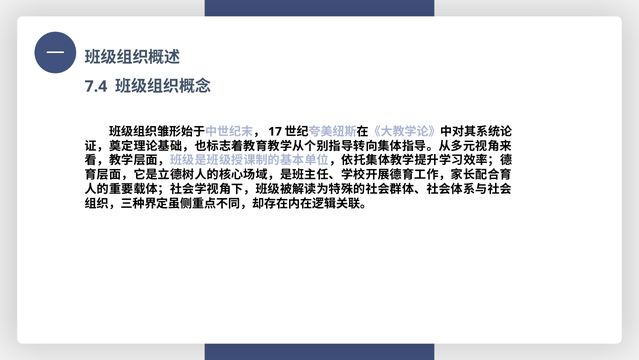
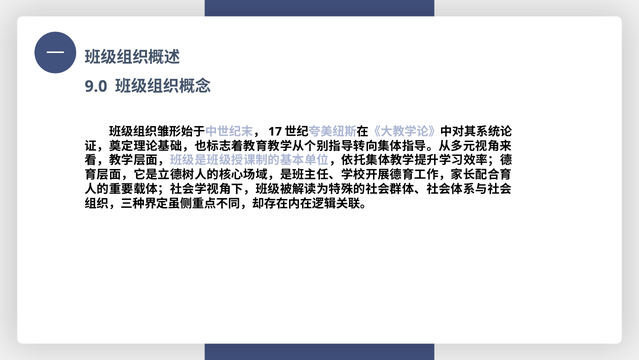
7.4: 7.4 -> 9.0 (96, 86)
